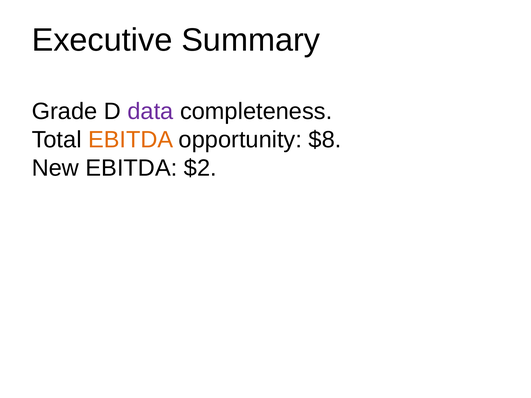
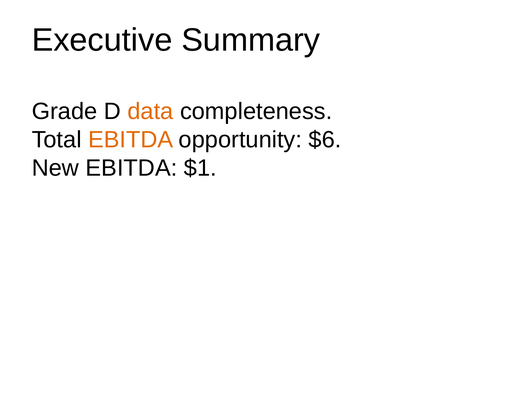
data colour: purple -> orange (150, 111)
$8: $8 -> $6 (325, 140)
$2: $2 -> $1 (200, 168)
